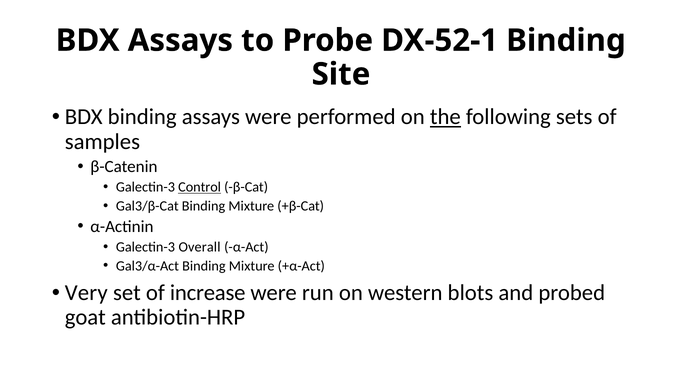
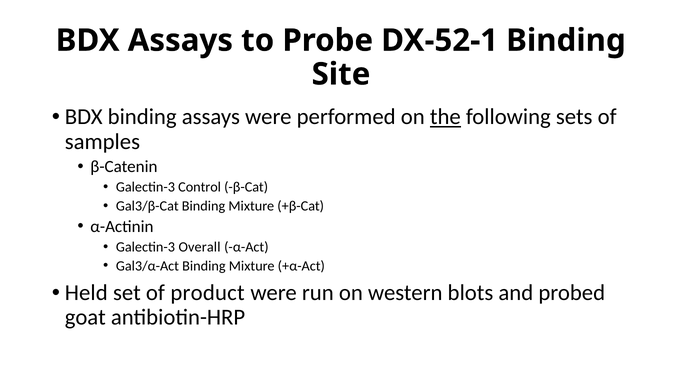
Control underline: present -> none (200, 187)
Very: Very -> Held (86, 293)
increase: increase -> product (208, 293)
